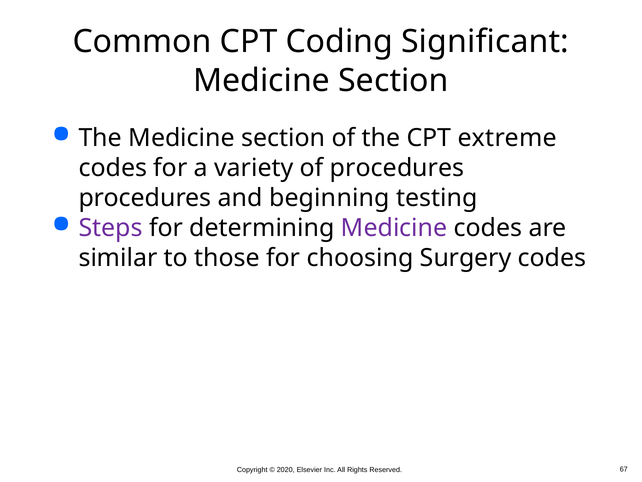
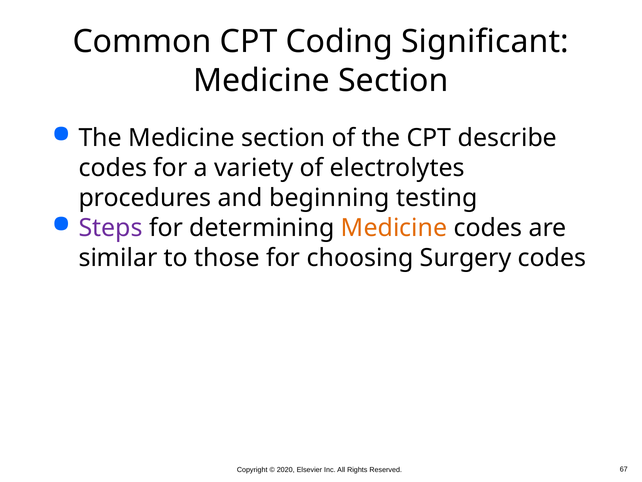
extreme: extreme -> describe (507, 138)
of procedures: procedures -> electrolytes (397, 168)
Medicine colour: purple -> orange (394, 228)
